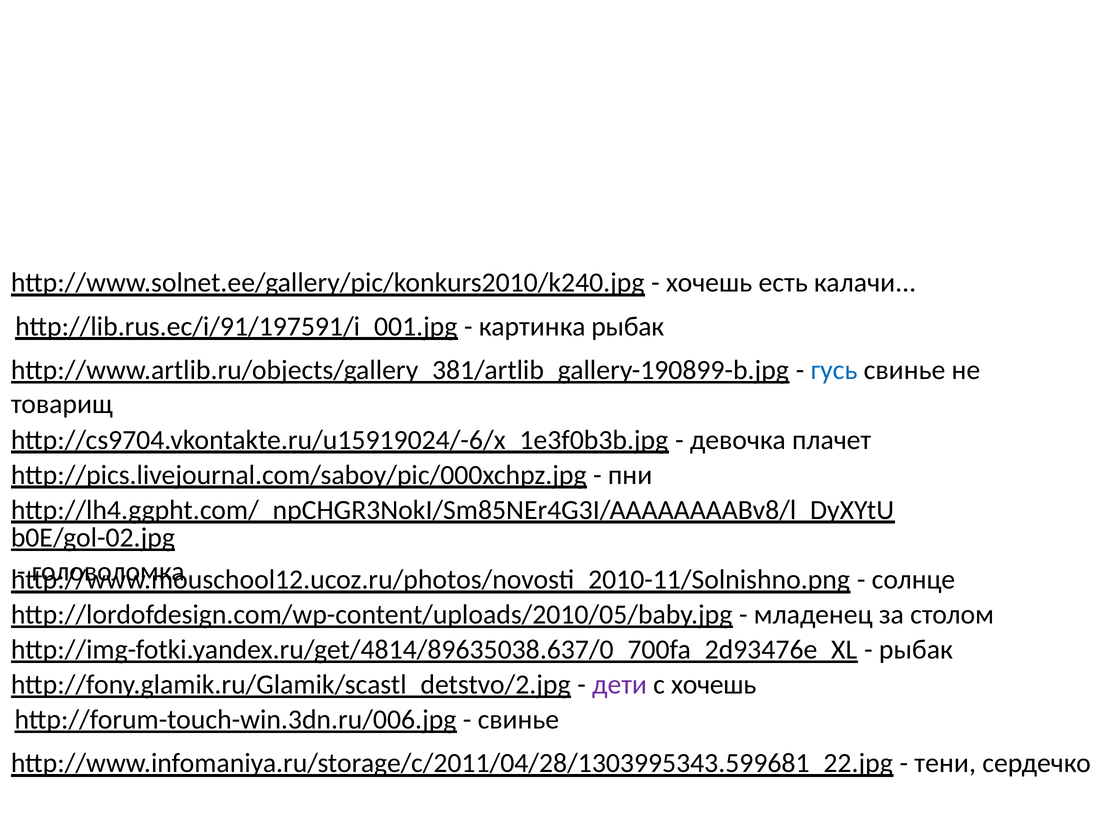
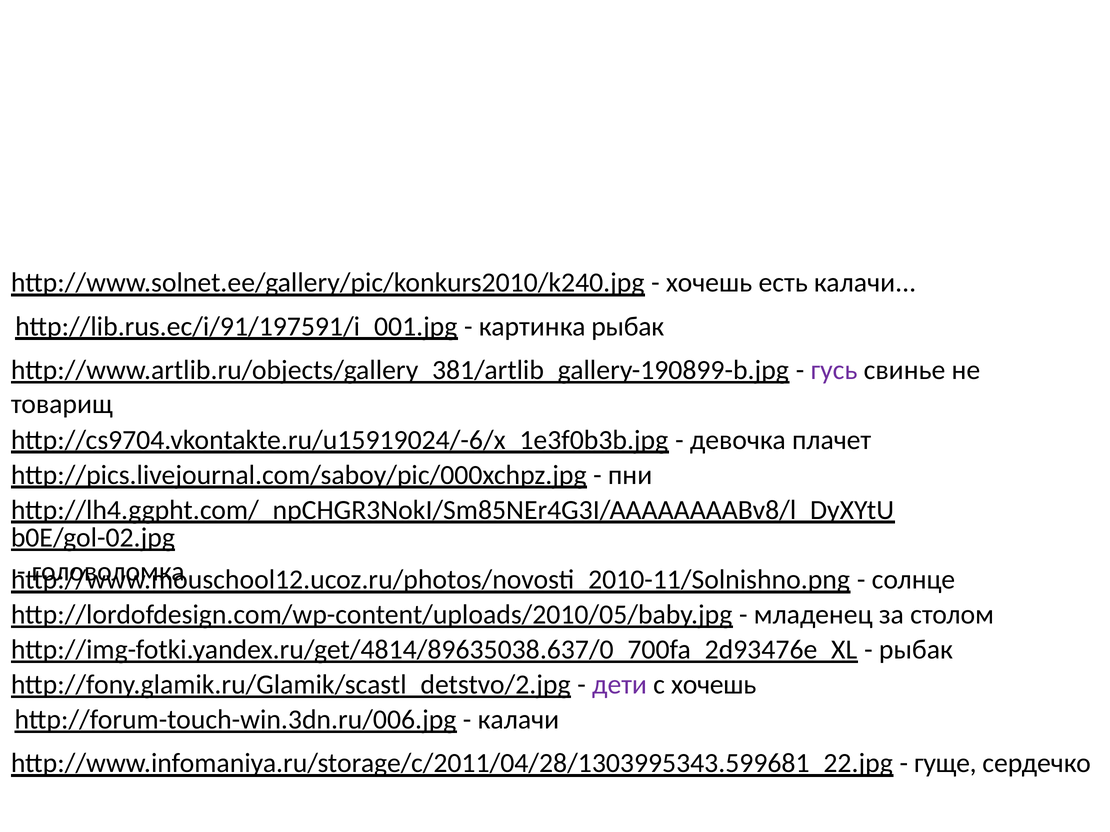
гусь colour: blue -> purple (834, 370)
свинье: свинье -> калачи (518, 720)
тени: тени -> гуще (945, 764)
